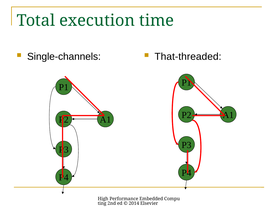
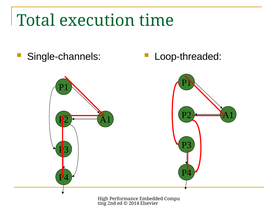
That-threaded: That-threaded -> Loop-threaded (188, 57)
